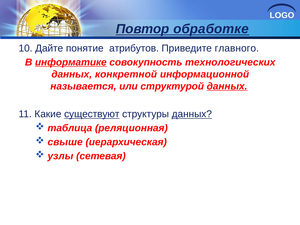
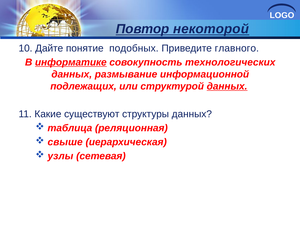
обработке: обработке -> некоторой (211, 29)
атрибутов: атрибутов -> подобных (134, 48)
конкретной: конкретной -> размывание (126, 74)
называется: называется -> подлежащих (83, 86)
существуют underline: present -> none (92, 114)
данных underline: present -> none (192, 114)
